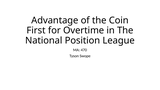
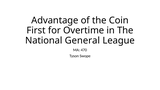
Position: Position -> General (82, 40)
